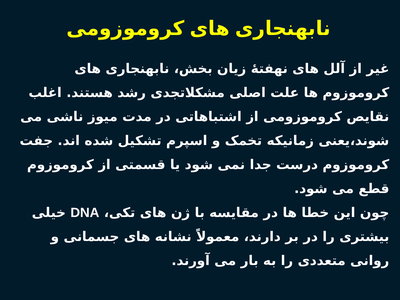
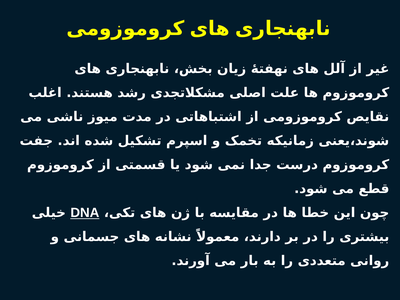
DNA underline: none -> present (85, 213)
